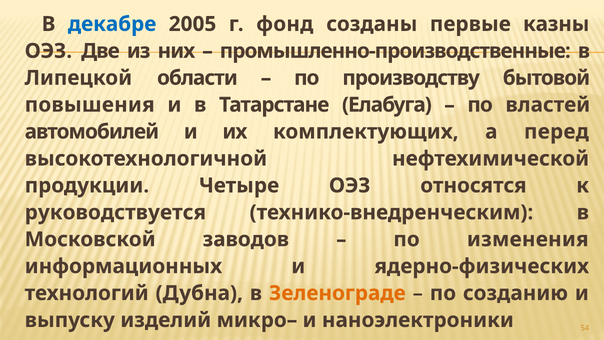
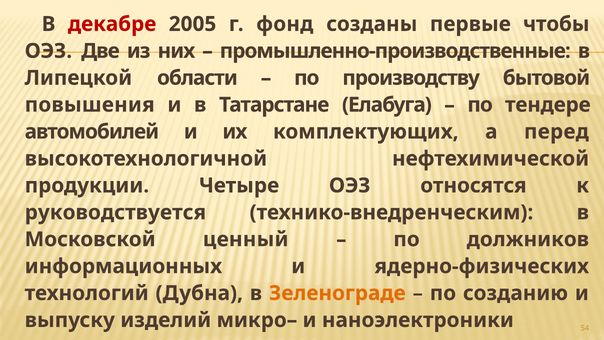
декабре colour: blue -> red (112, 24)
казны: казны -> чтобы (556, 24)
властей: властей -> тендере (548, 105)
заводов: заводов -> ценный (246, 239)
изменения: изменения -> должников (528, 239)
